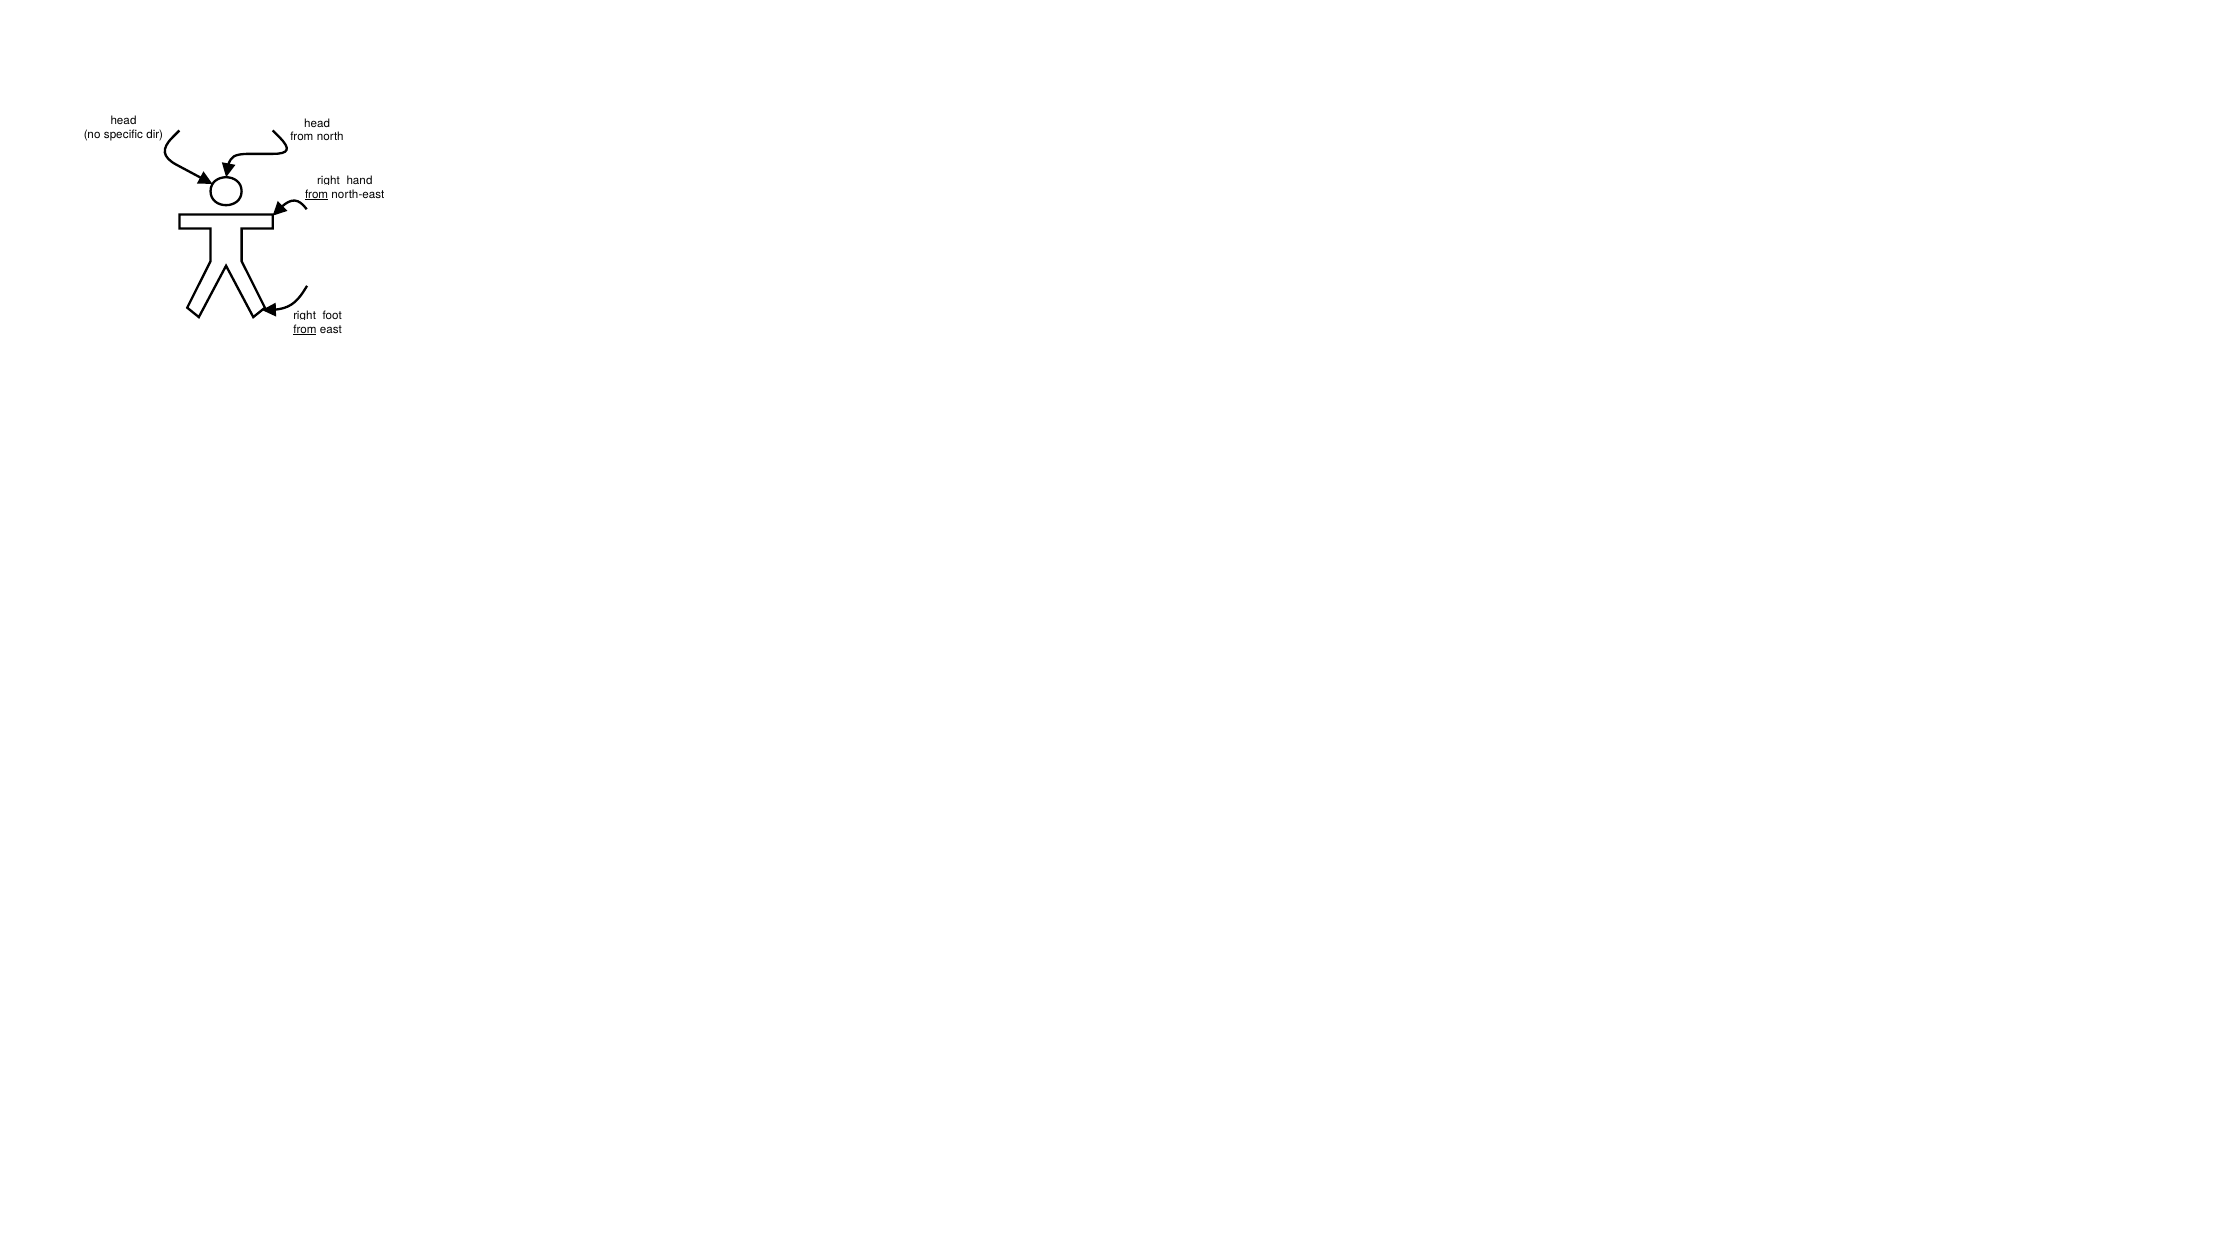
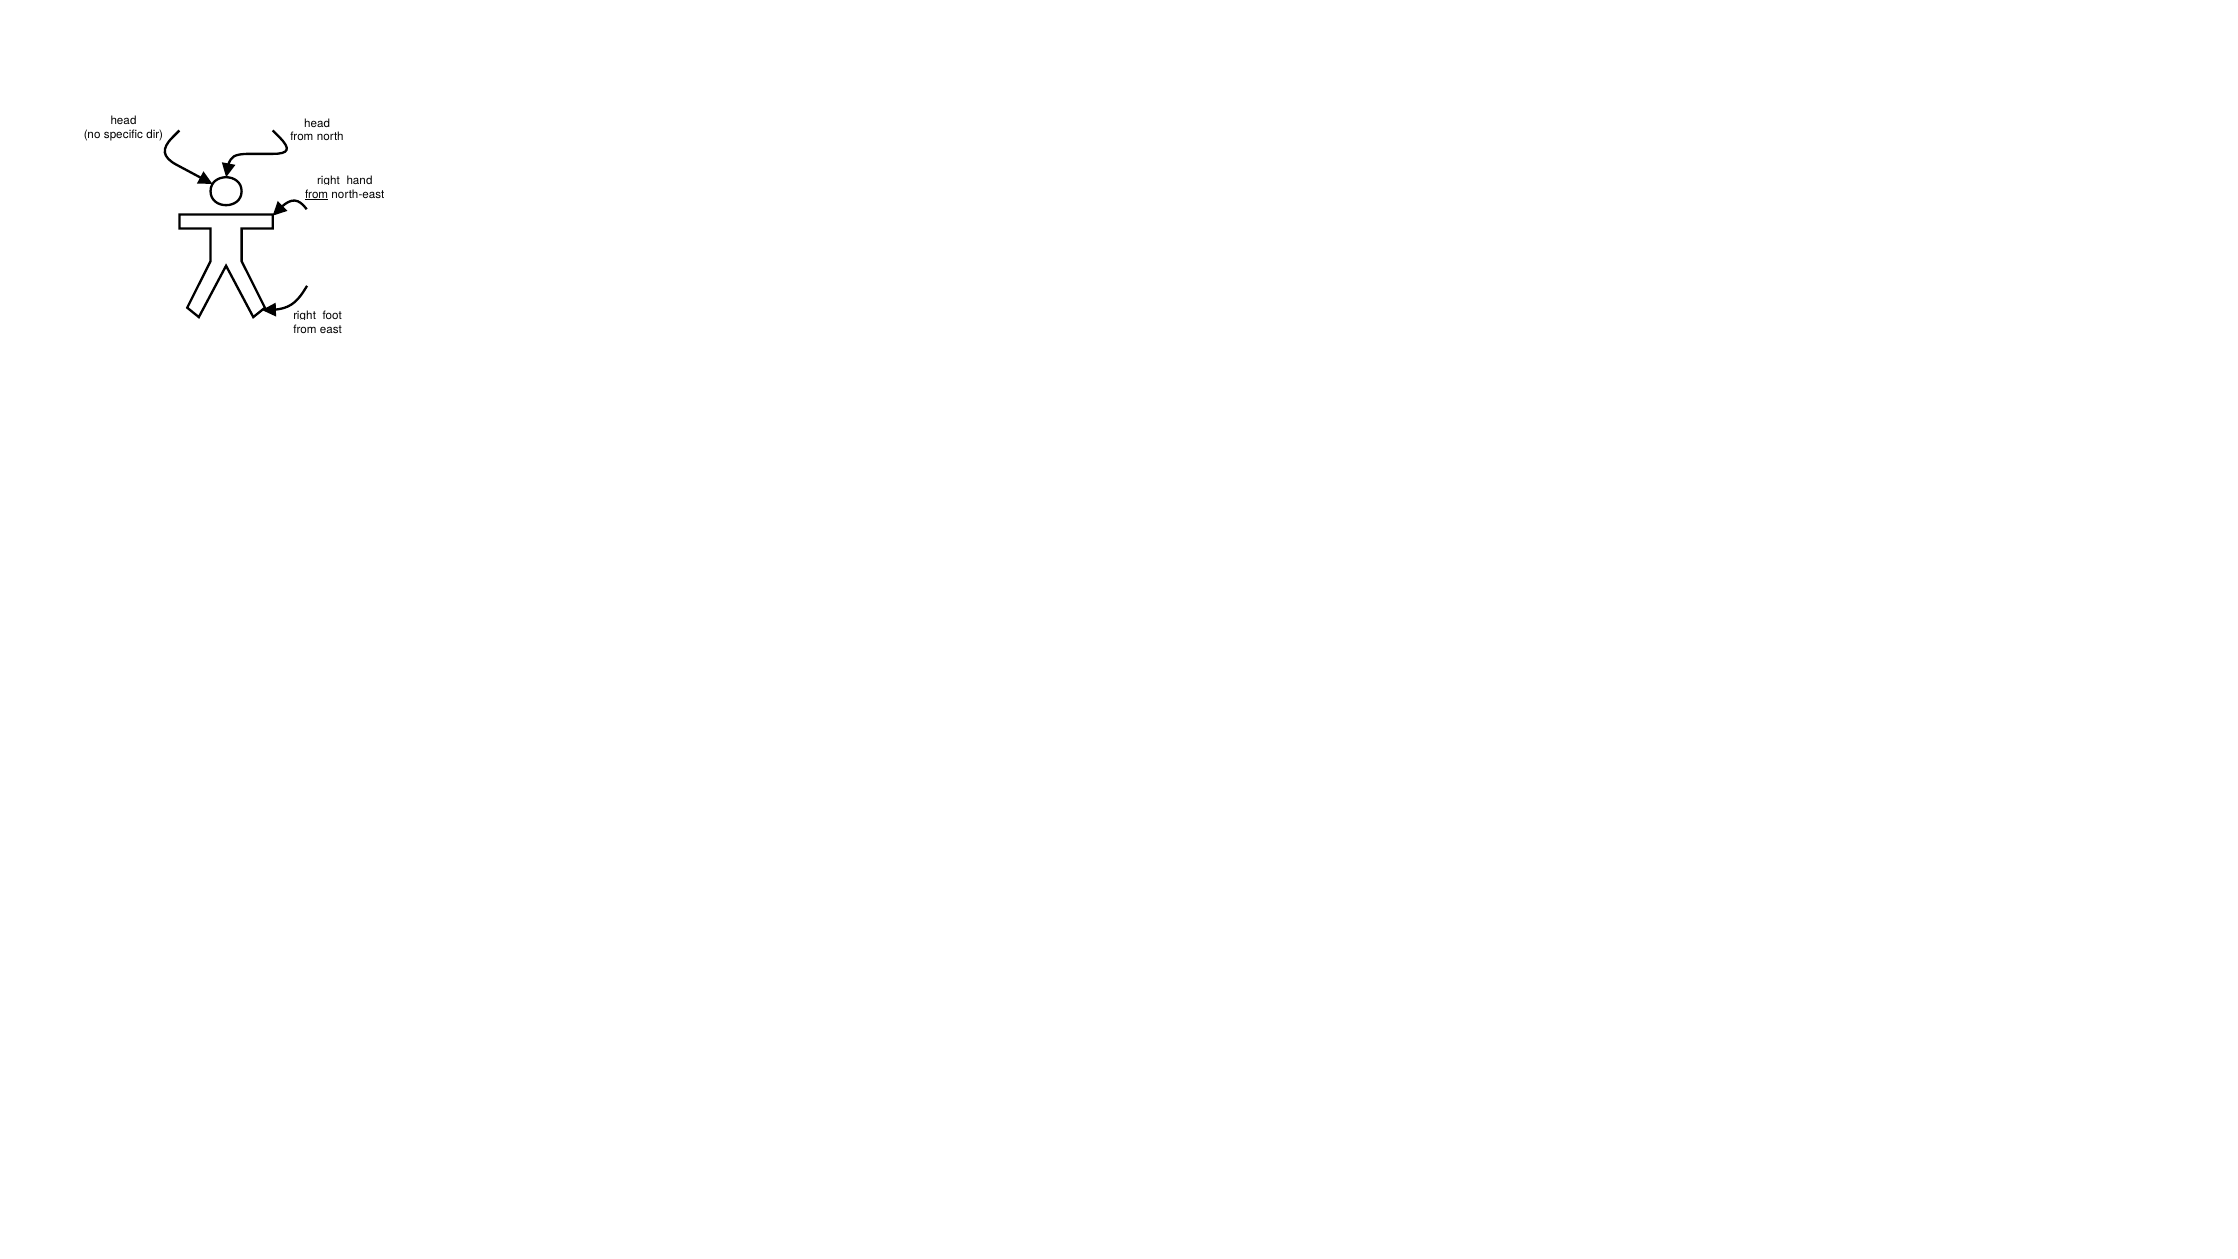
from underline: present -> none (305, 330)
